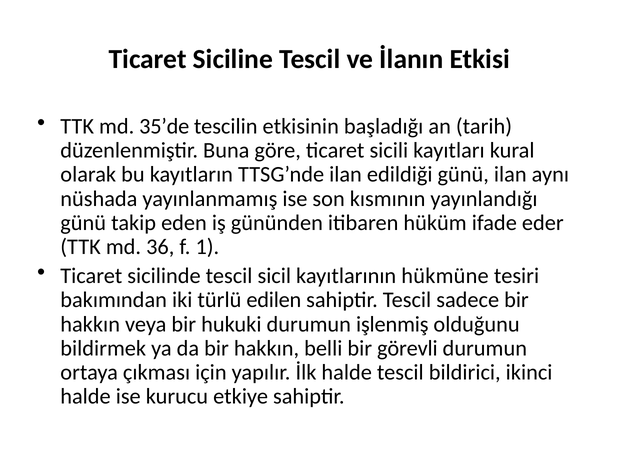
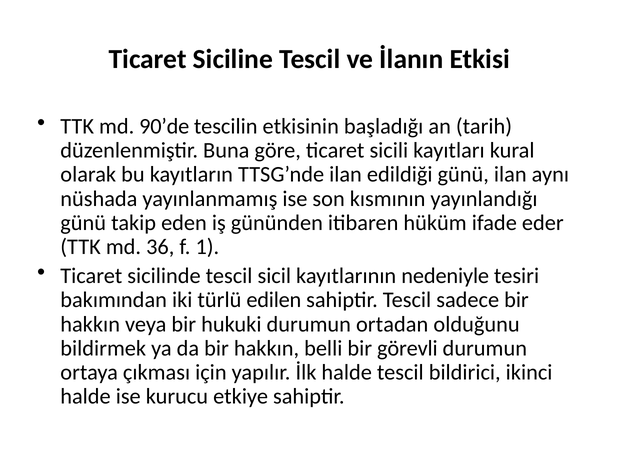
35’de: 35’de -> 90’de (164, 126)
hükmüne: hükmüne -> nedeniyle (445, 276)
işlenmiş: işlenmiş -> ortadan (392, 324)
